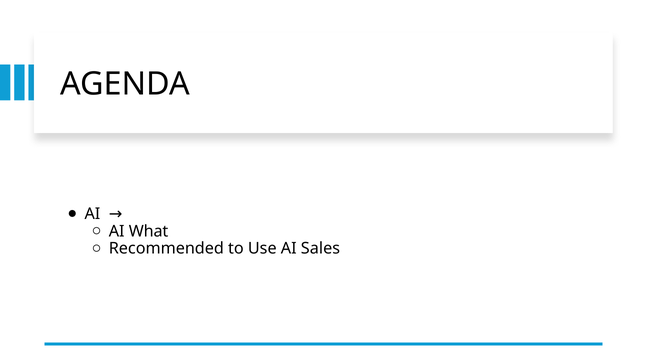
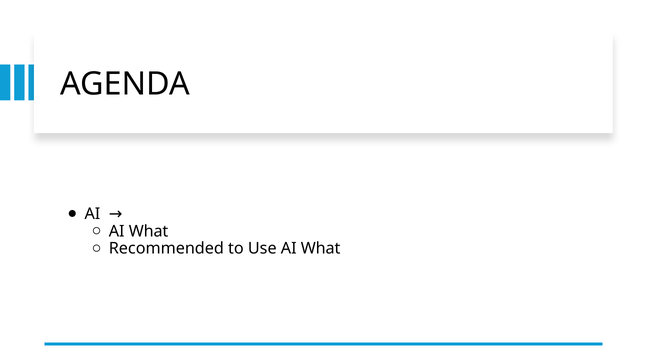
Use AI Sales: Sales -> What (321, 249)
